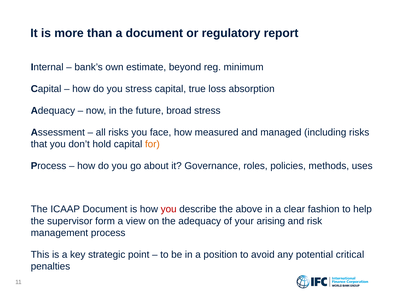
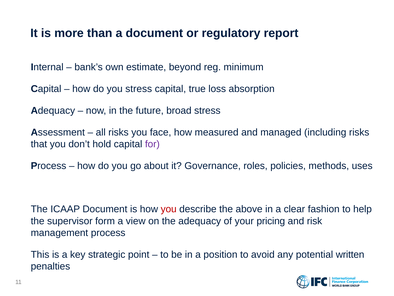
for colour: orange -> purple (152, 144)
arising: arising -> pricing (271, 221)
critical: critical -> written (350, 254)
